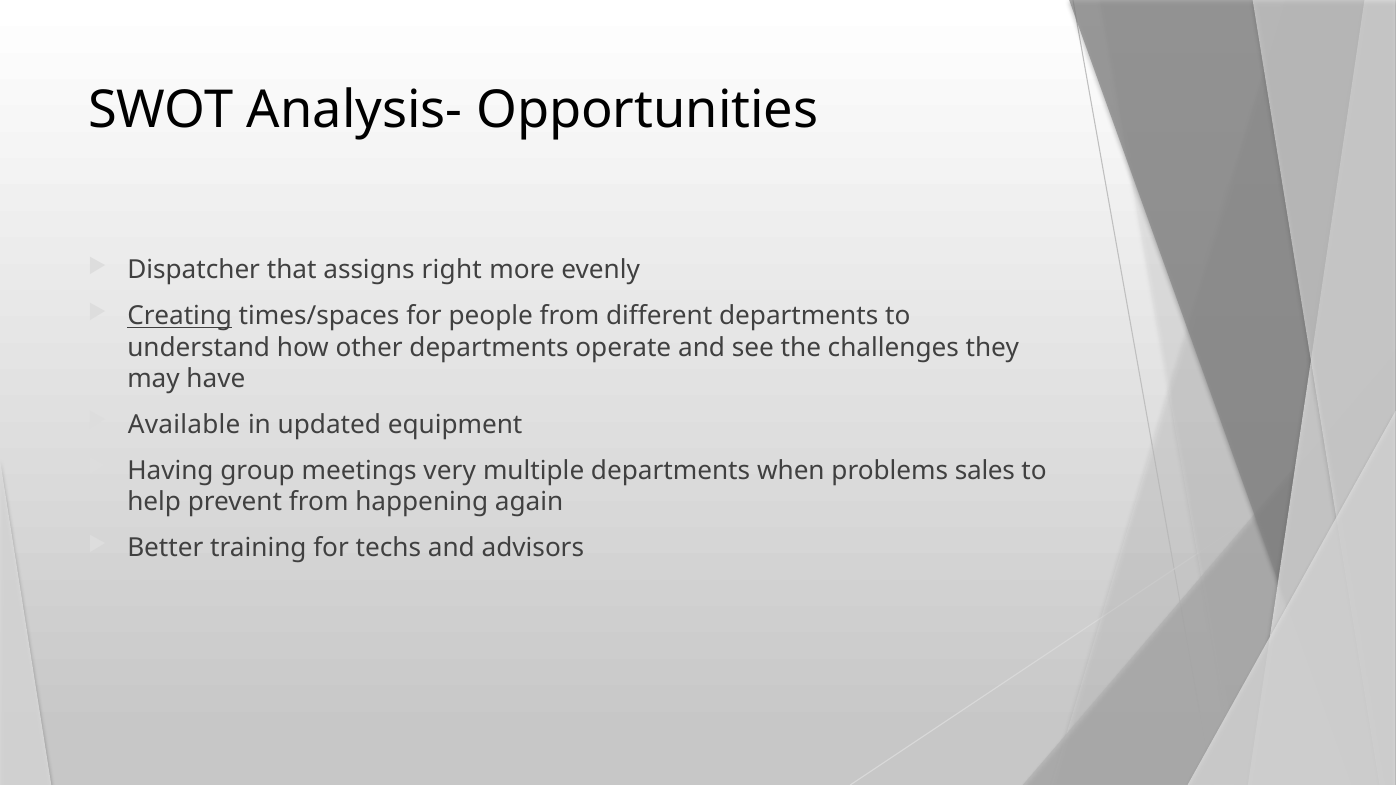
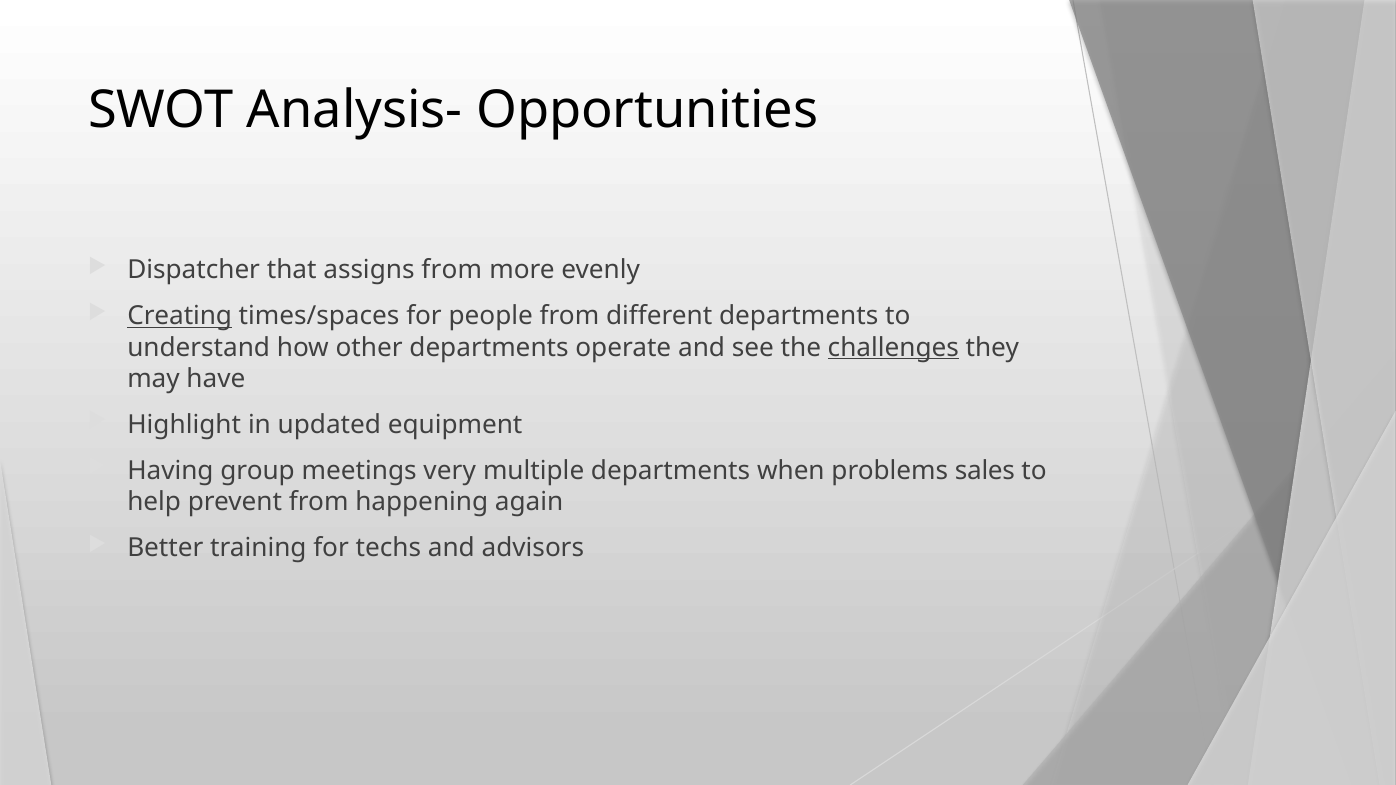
assigns right: right -> from (452, 270)
challenges underline: none -> present (893, 348)
Available: Available -> Highlight (184, 425)
